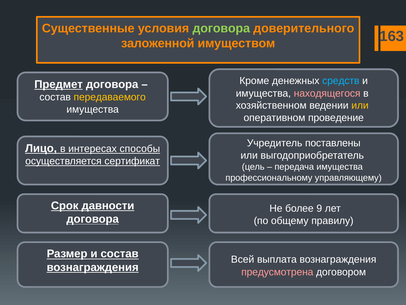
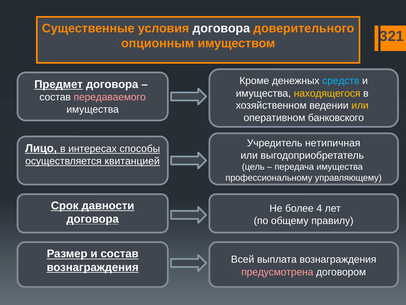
договора colour: light green -> white (221, 28)
заложенной: заложенной -> опционным (158, 43)
163: 163 -> 321 (392, 36)
находящегося colour: pink -> yellow (327, 93)
передаваемого colour: yellow -> pink (110, 97)
проведение: проведение -> банковского (336, 118)
поставлены: поставлены -> нетипичная (333, 143)
сертификат: сертификат -> квитанцией (132, 161)
9: 9 -> 4 (319, 208)
